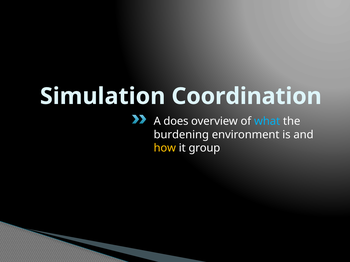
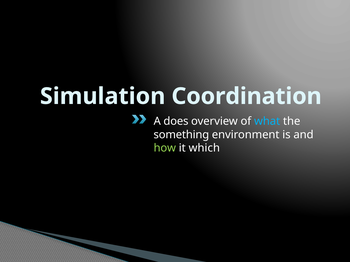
burdening: burdening -> something (181, 135)
how colour: yellow -> light green (165, 148)
group: group -> which (204, 148)
